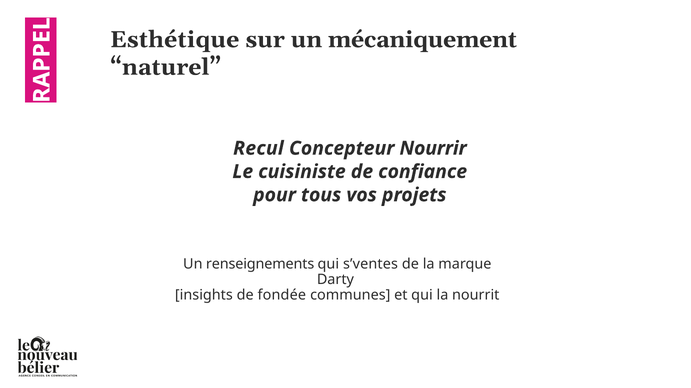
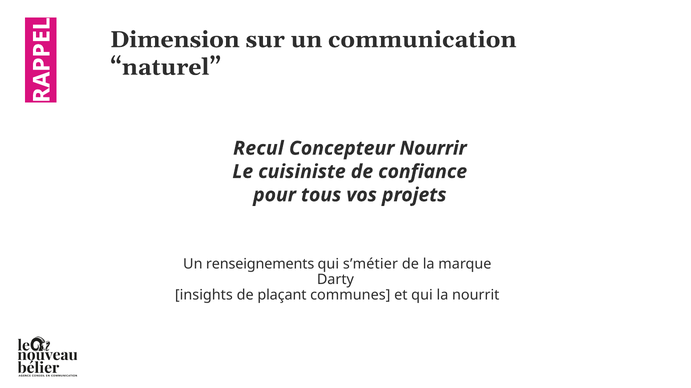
Esthétique: Esthétique -> Dimension (175, 40)
mécaniquement: mécaniquement -> communication (422, 40)
s’ventes: s’ventes -> s’métier (371, 264)
fondée: fondée -> plaçant (282, 295)
